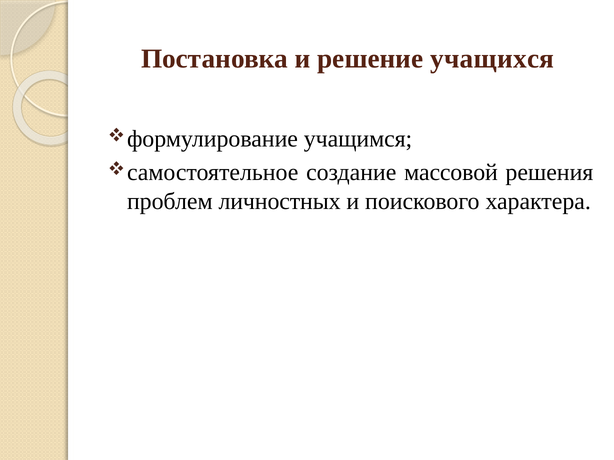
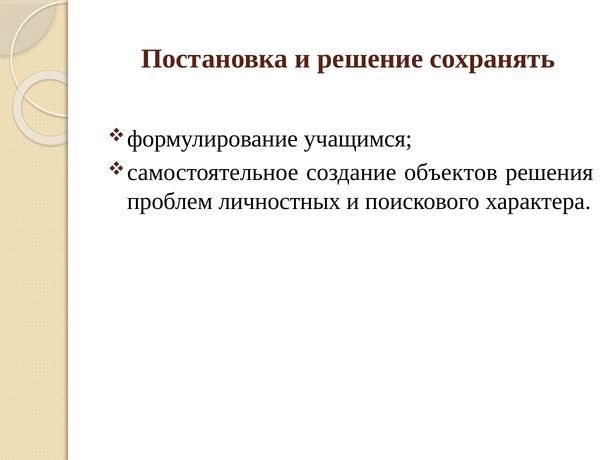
учащихся: учащихся -> сохранять (493, 59)
массовой: массовой -> объектов (451, 173)
